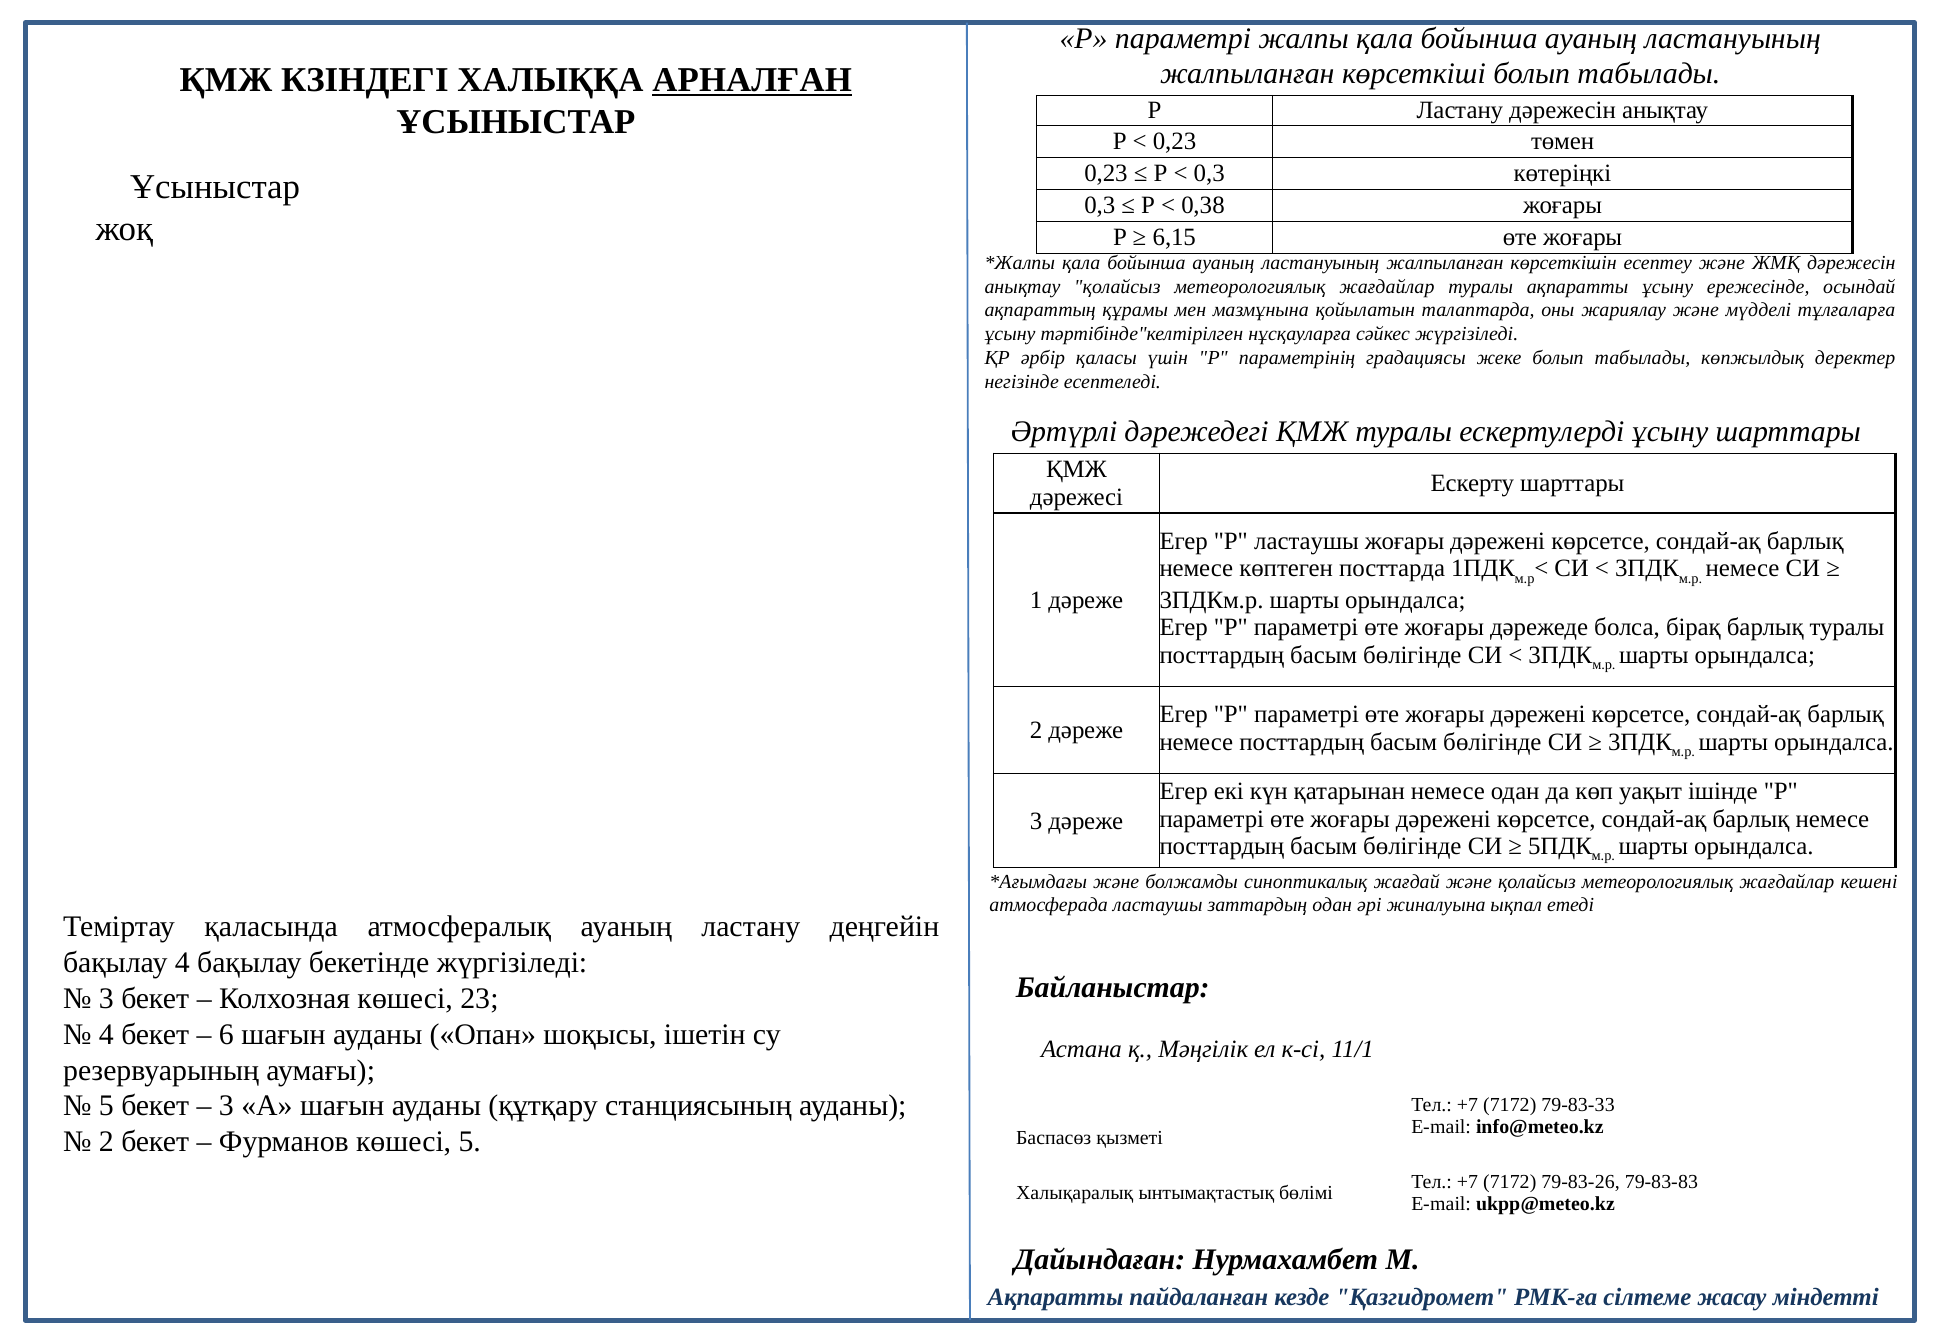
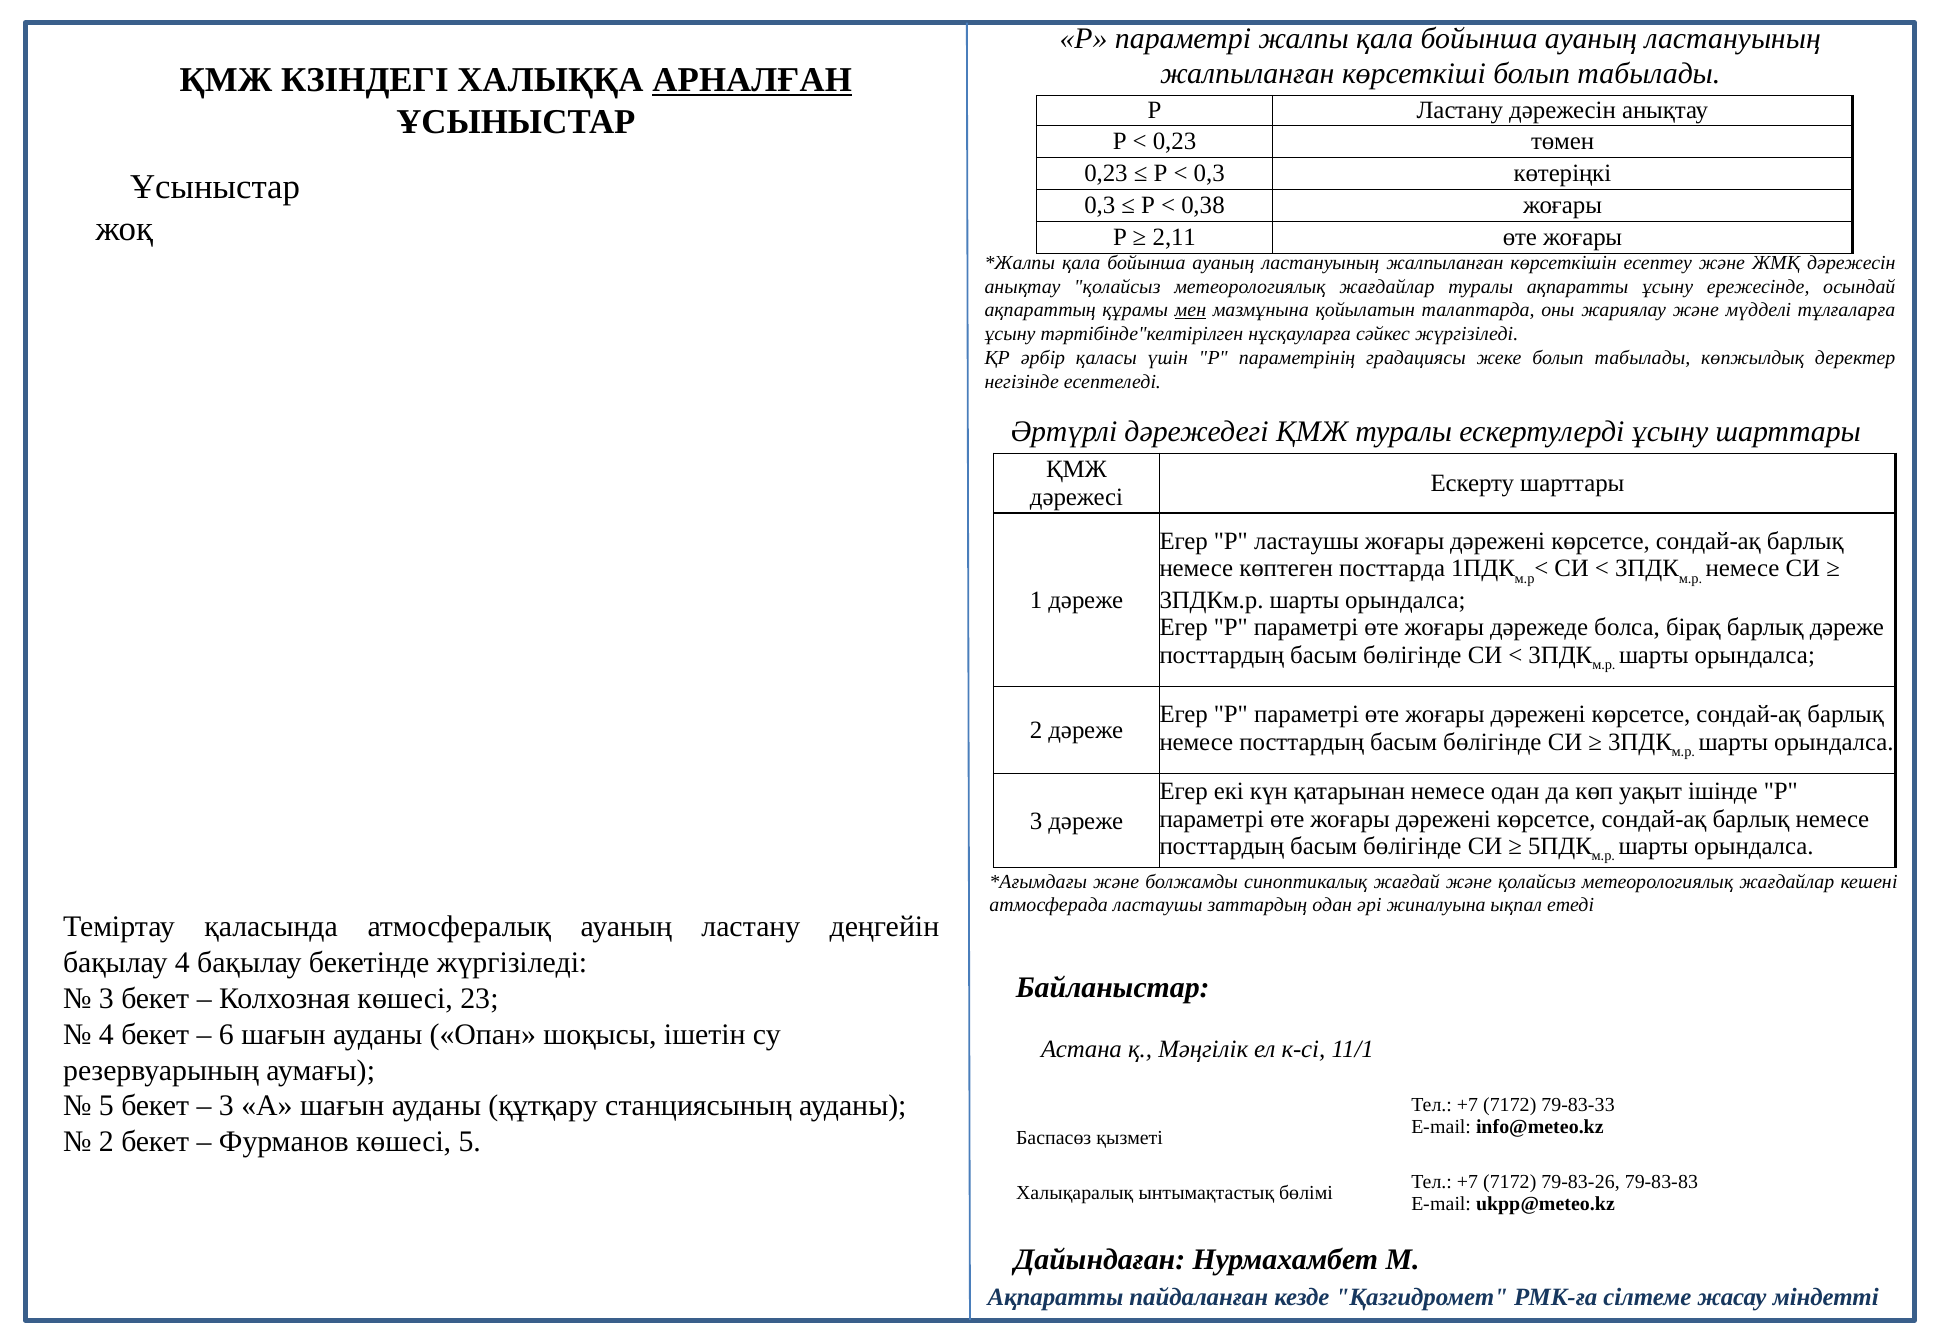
6,15: 6,15 -> 2,11 (1174, 237)
мен underline: none -> present (1190, 310)
барлық туралы: туралы -> дәреже (1847, 628)
